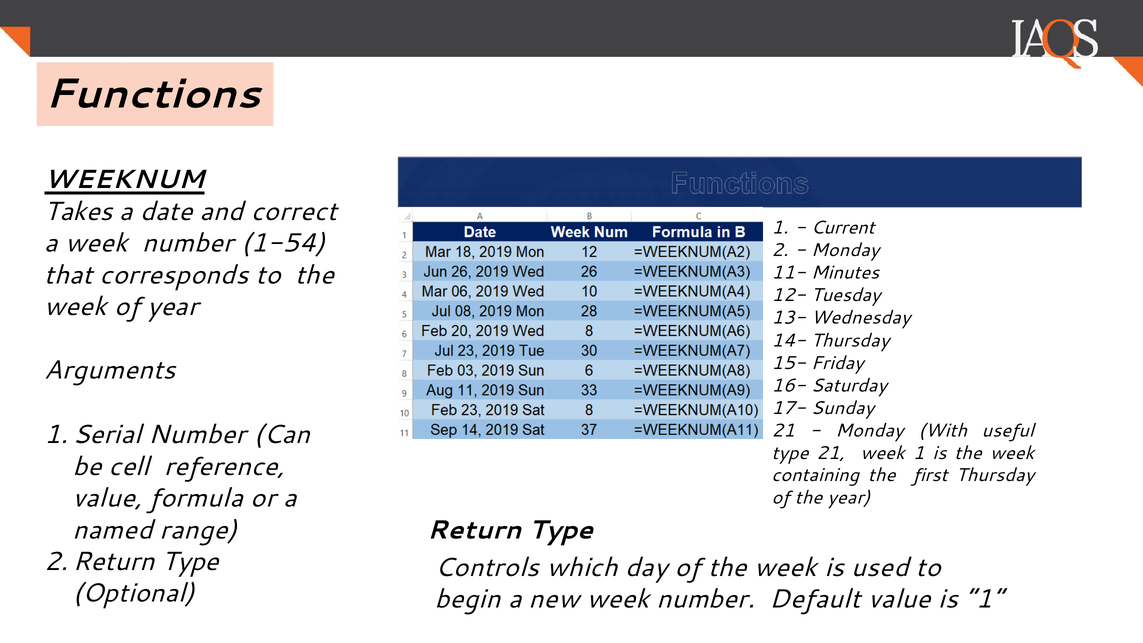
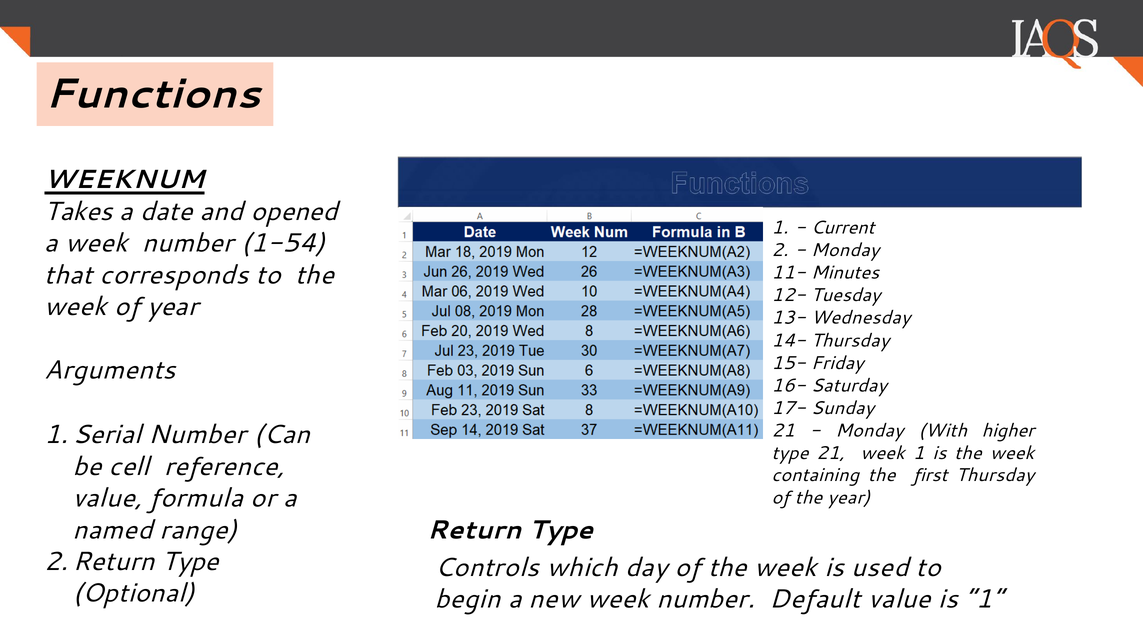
correct: correct -> opened (294, 212)
useful: useful -> higher (1008, 431)
